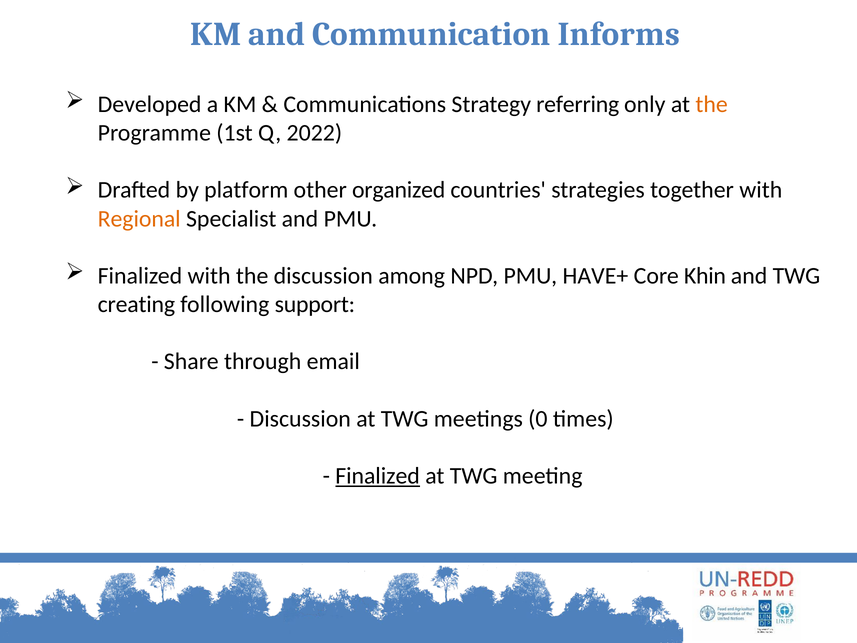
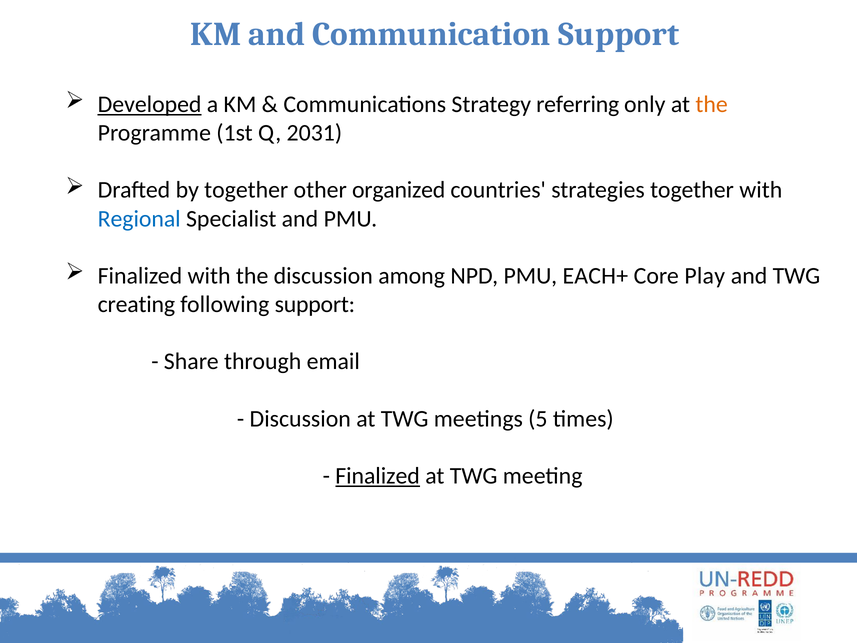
Communication Informs: Informs -> Support (619, 34)
Developed underline: none -> present (150, 104)
2022: 2022 -> 2031 (314, 133)
by platform: platform -> together (246, 190)
Regional colour: orange -> blue (139, 219)
HAVE+: HAVE+ -> EACH+ (595, 276)
Khin: Khin -> Play (705, 276)
0: 0 -> 5 (538, 419)
